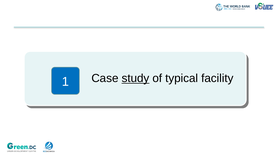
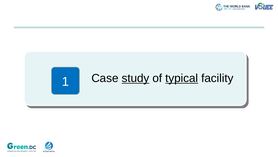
typical underline: none -> present (182, 78)
